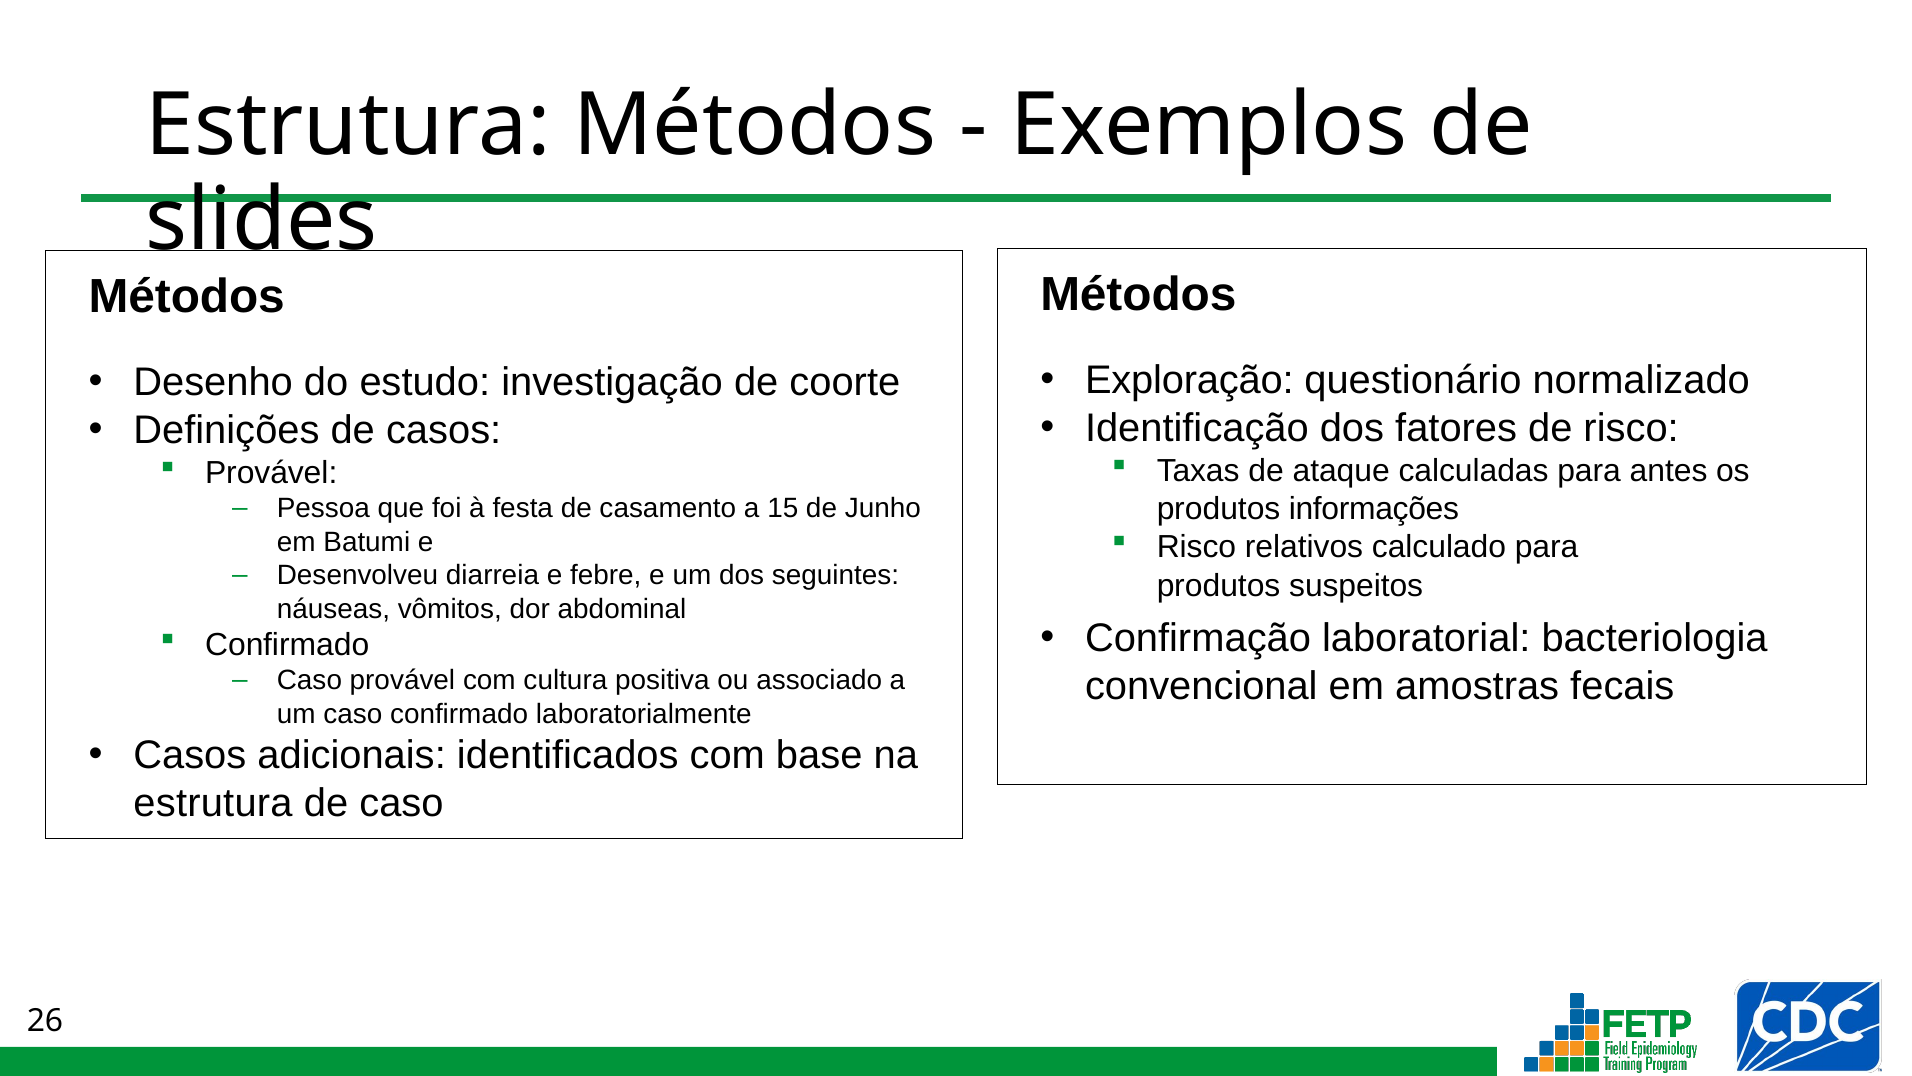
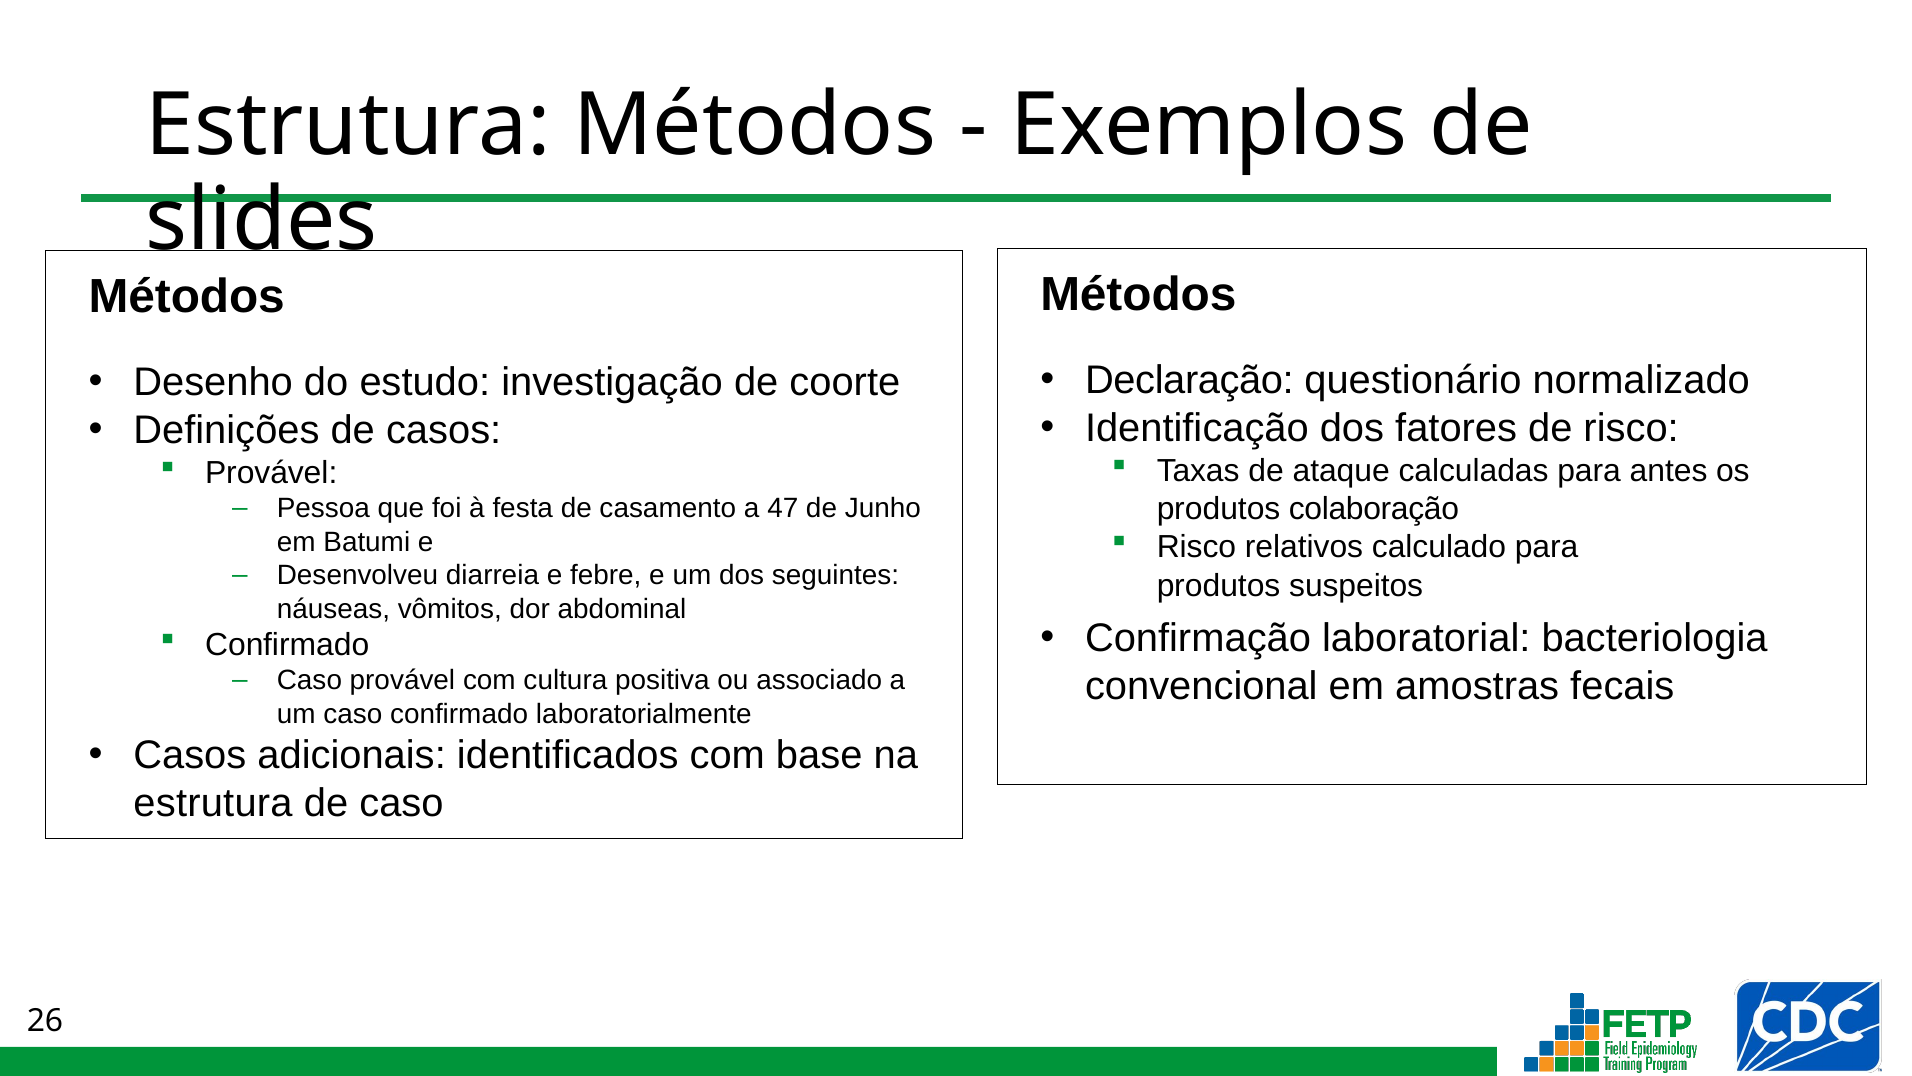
Exploração: Exploração -> Declaração (1189, 380)
15: 15 -> 47 (783, 508)
informações: informações -> colaboração (1374, 509)
